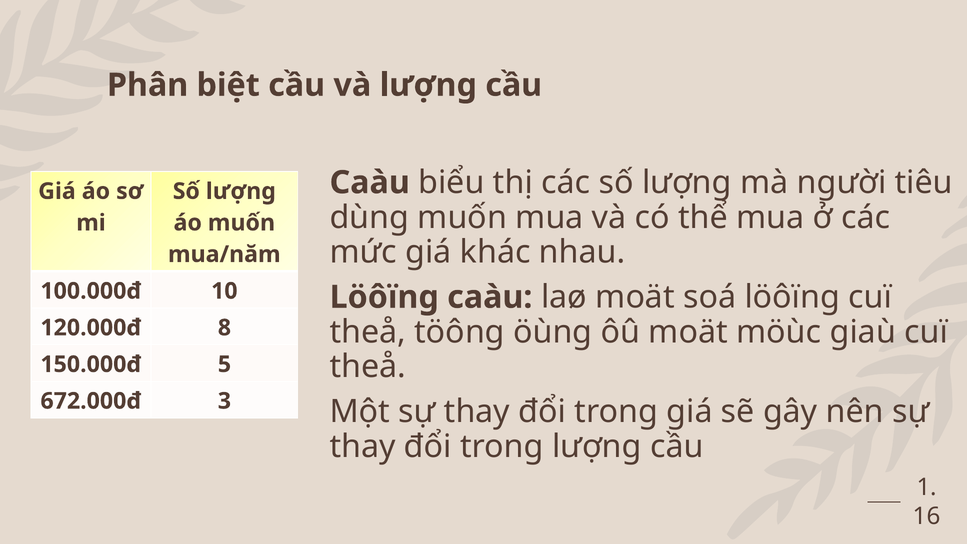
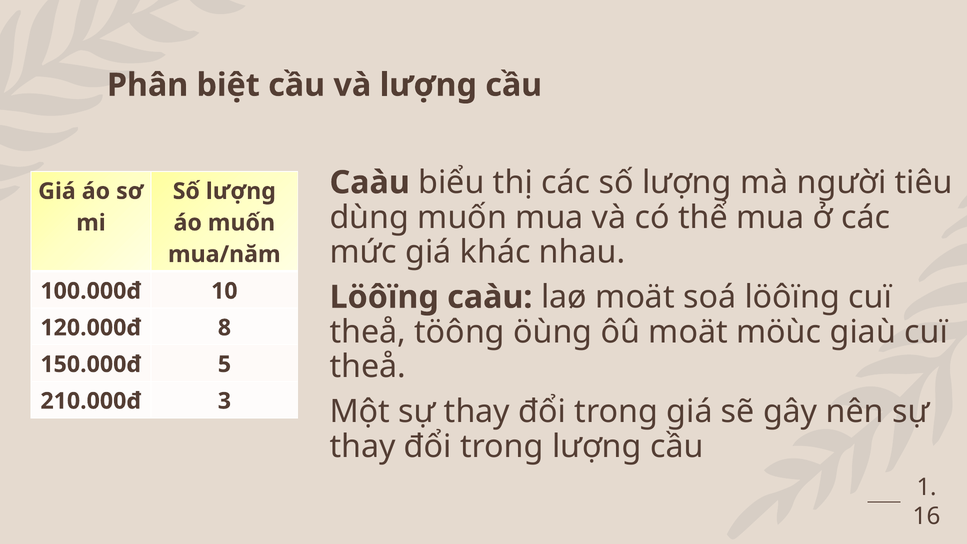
672.000đ: 672.000đ -> 210.000đ (91, 401)
